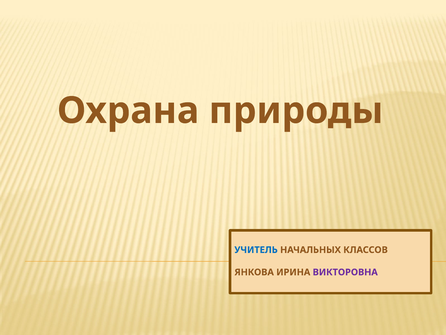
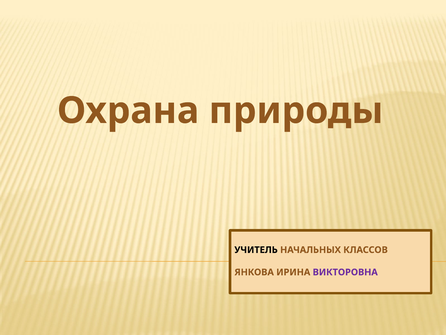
УЧИТЕЛЬ colour: blue -> black (256, 250)
